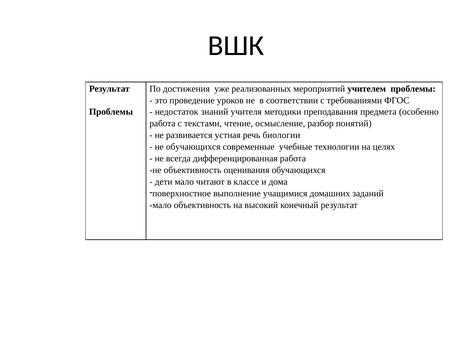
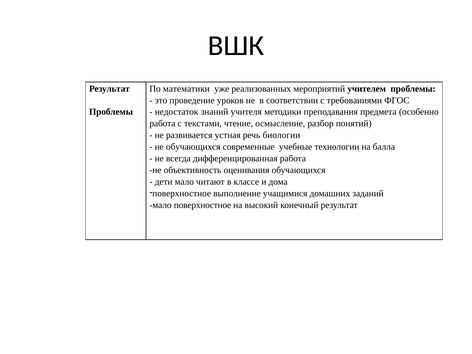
достижения: достижения -> математики (186, 89)
целях: целях -> балла (384, 147)
мало объективность: объективность -> поверхностное (202, 205)
